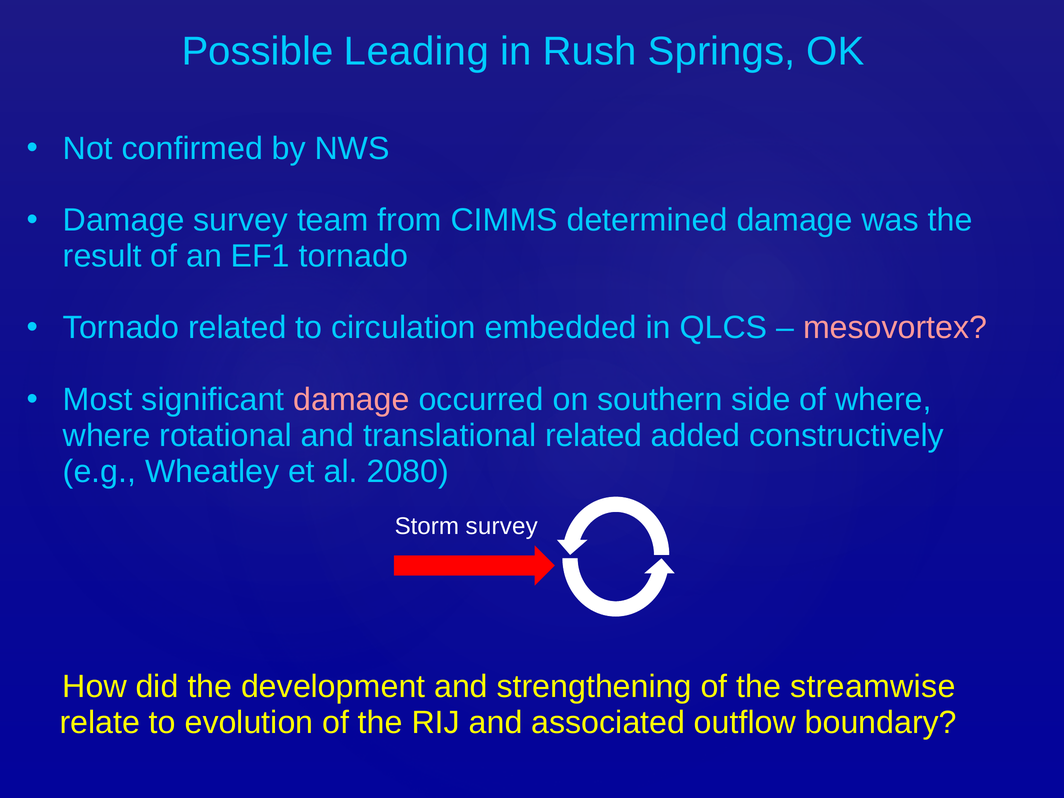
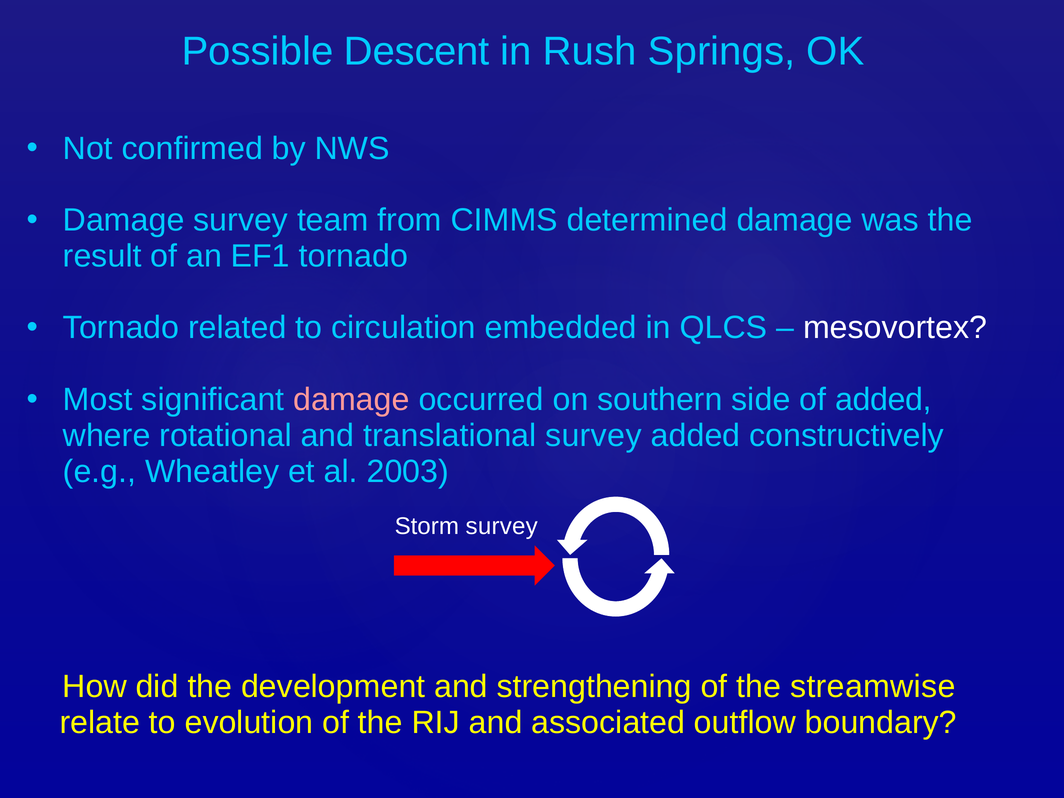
Leading: Leading -> Descent (417, 52)
mesovortex colour: pink -> white (895, 328)
of where: where -> added (883, 400)
translational related: related -> survey (593, 436)
2080: 2080 -> 2003 (408, 471)
